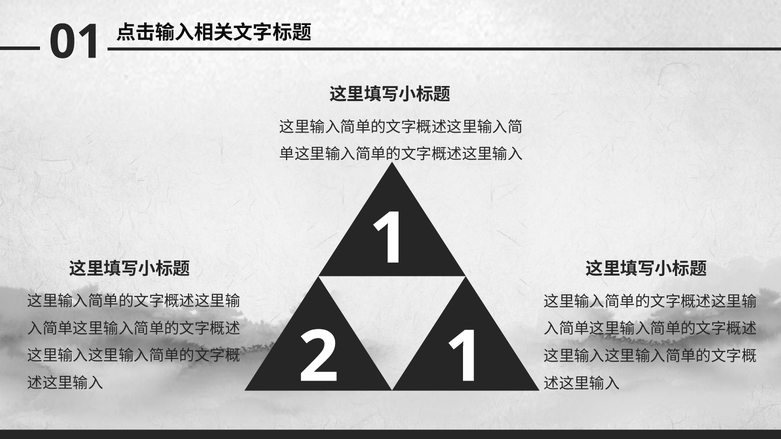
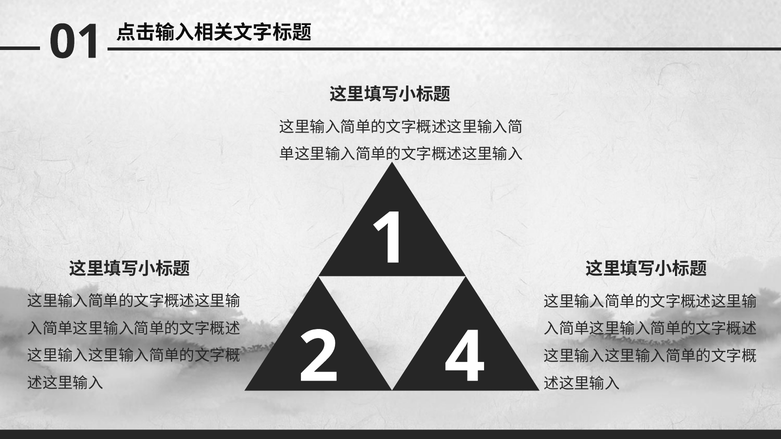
2 1: 1 -> 4 (465, 357)
